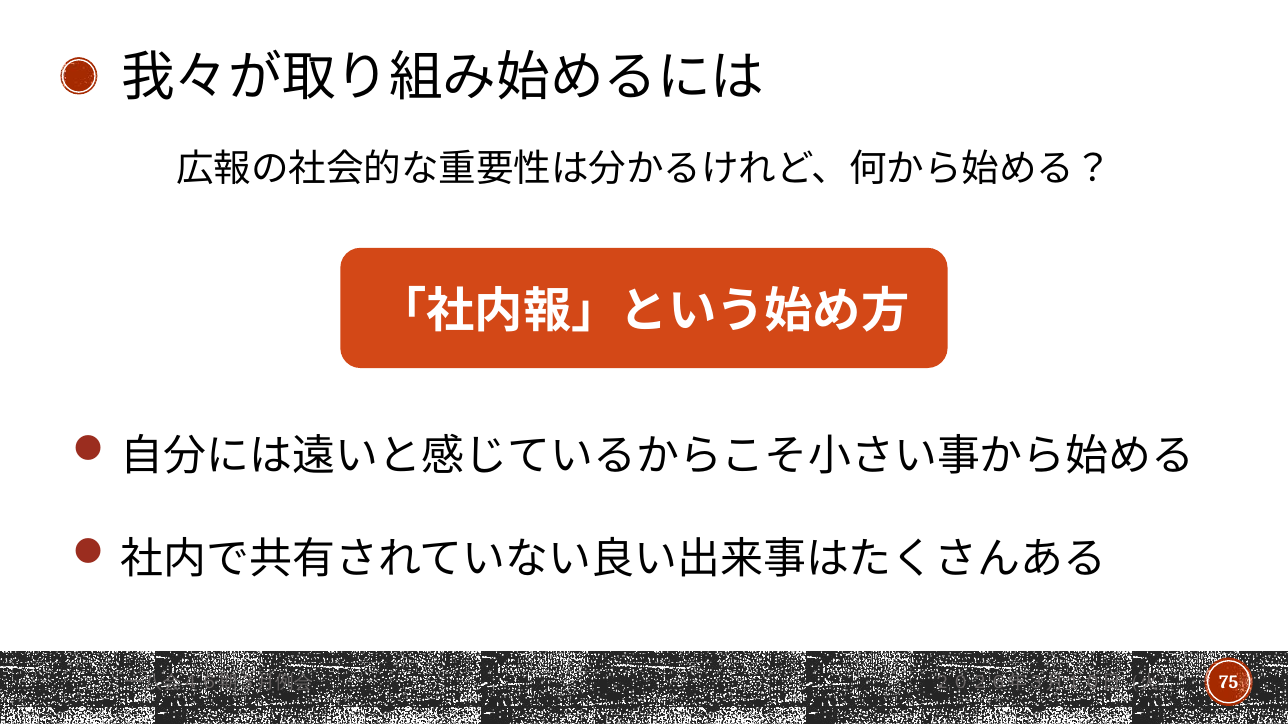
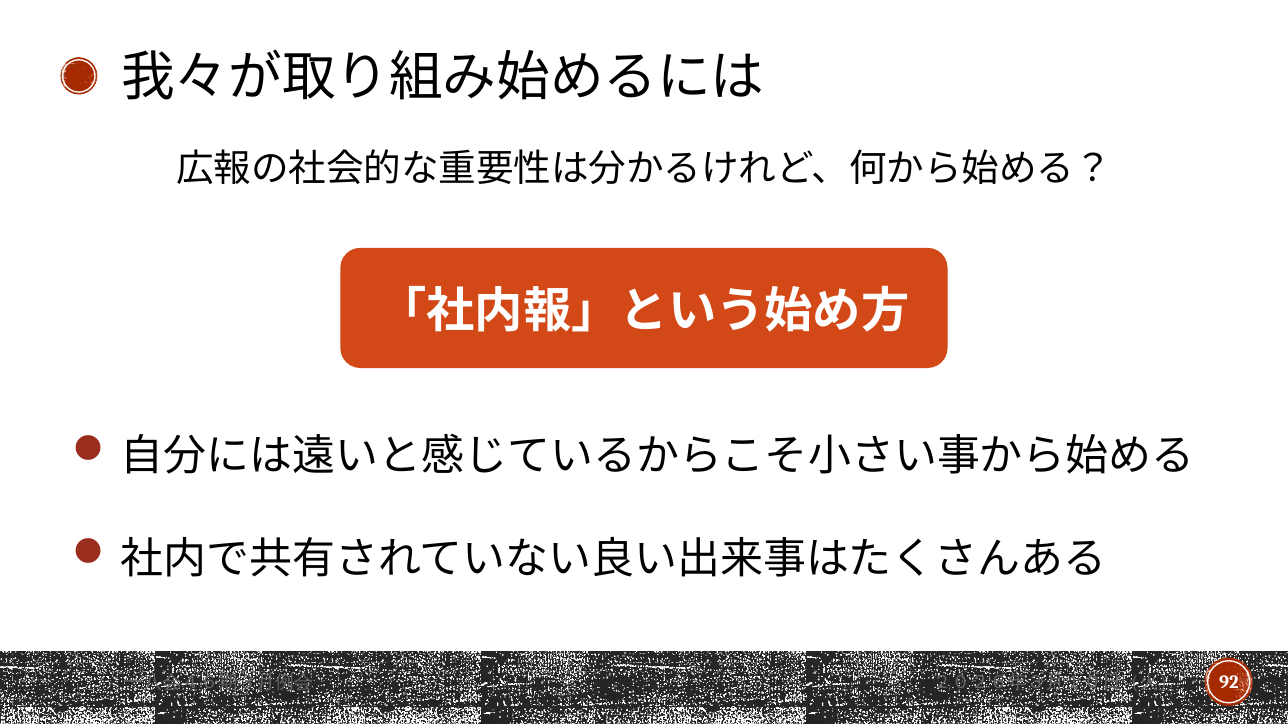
75: 75 -> 92 (1229, 683)
